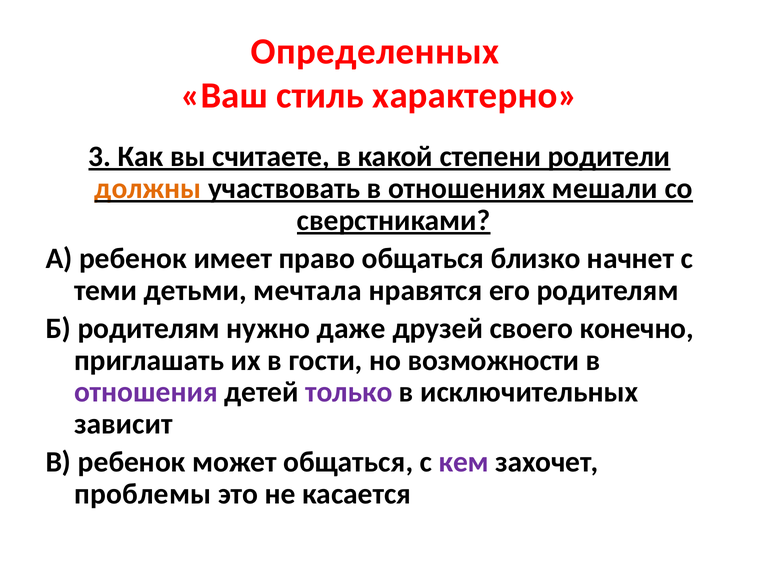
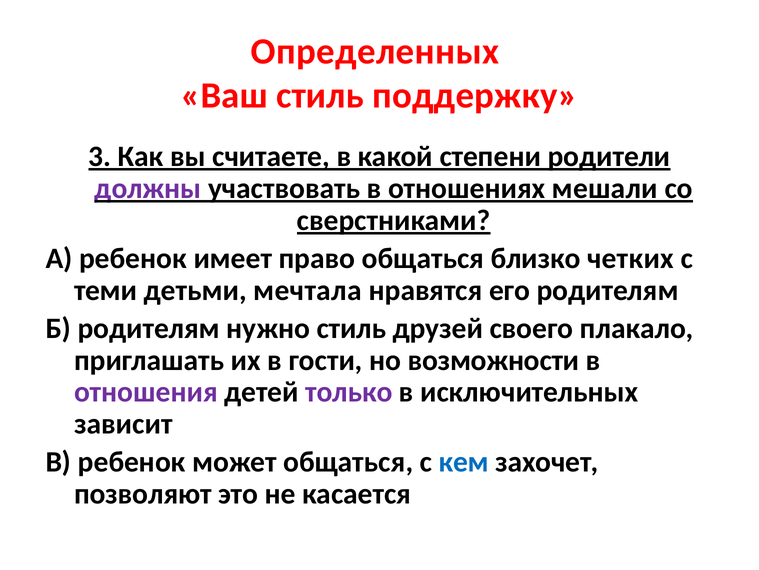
характерно: характерно -> поддержку (475, 96)
должны colour: orange -> purple (148, 188)
начнет: начнет -> четких (630, 258)
нужно даже: даже -> стиль (351, 328)
конечно: конечно -> плакало (637, 328)
кем colour: purple -> blue (464, 462)
проблемы: проблемы -> позволяют (143, 493)
